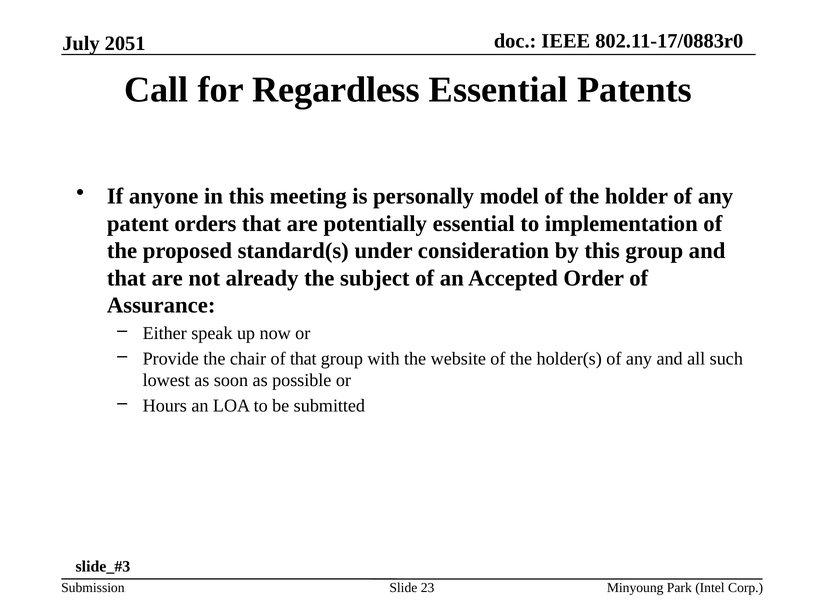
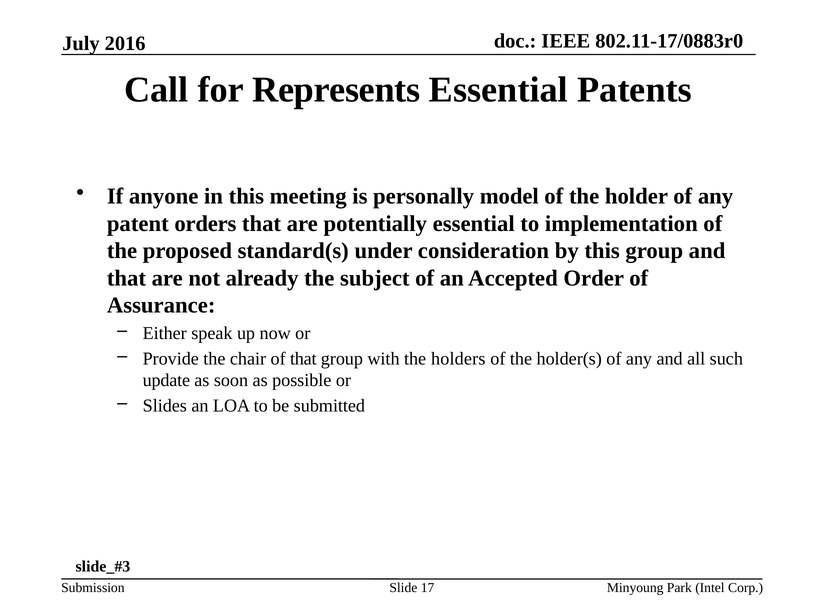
2051: 2051 -> 2016 (125, 44)
Regardless: Regardless -> Represents (336, 90)
website: website -> holders (458, 359)
lowest: lowest -> update (166, 380)
Hours: Hours -> Slides (165, 406)
23: 23 -> 17 (428, 588)
